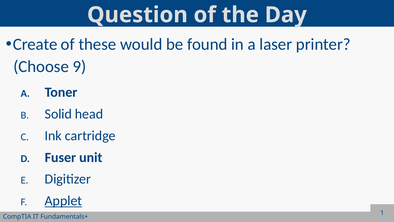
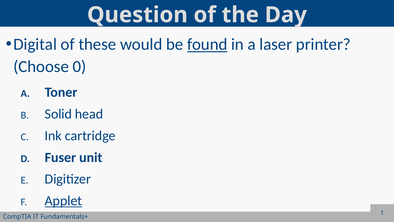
Create: Create -> Digital (35, 44)
found underline: none -> present (207, 44)
9: 9 -> 0 (79, 67)
